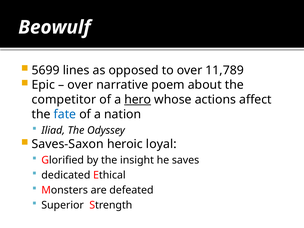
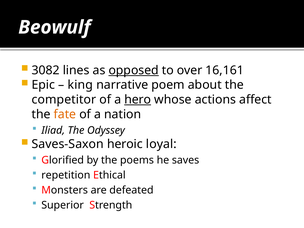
5699: 5699 -> 3082 (46, 70)
opposed underline: none -> present (134, 70)
11,789: 11,789 -> 16,161 (225, 70)
over: over -> king (80, 85)
fate colour: blue -> orange (65, 114)
insight: insight -> poems (137, 160)
dedicated: dedicated -> repetition (66, 175)
